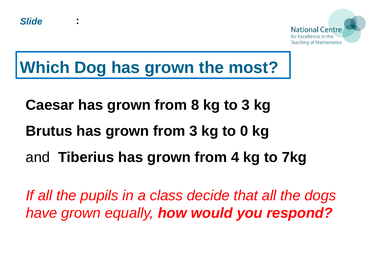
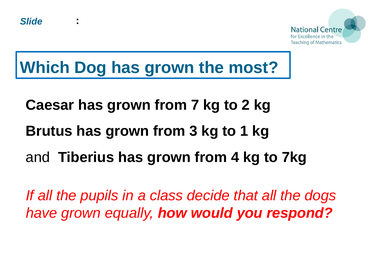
8: 8 -> 7 (195, 105)
to 3: 3 -> 2 (246, 105)
0: 0 -> 1 (244, 131)
